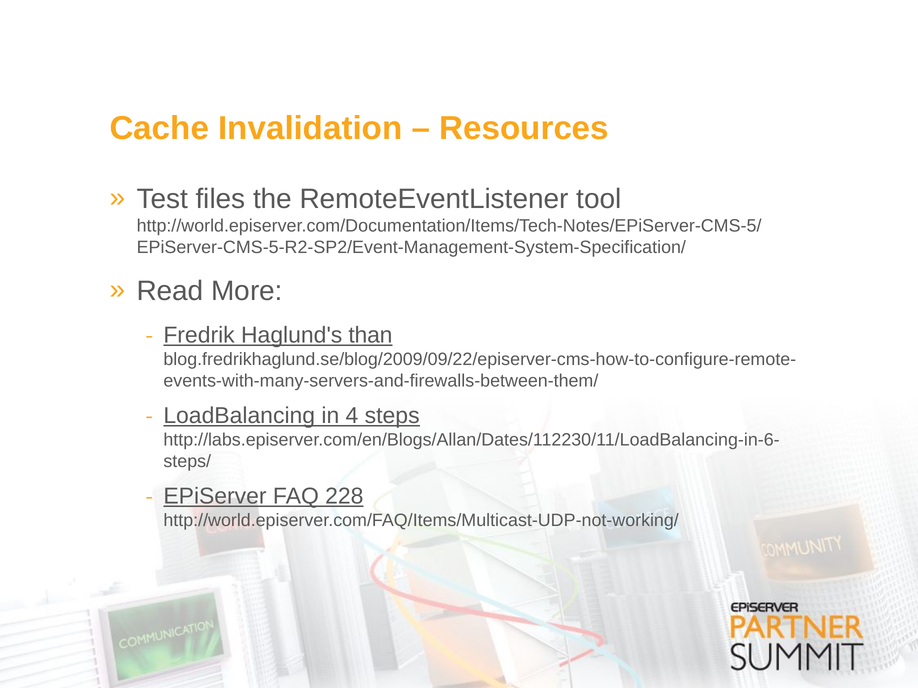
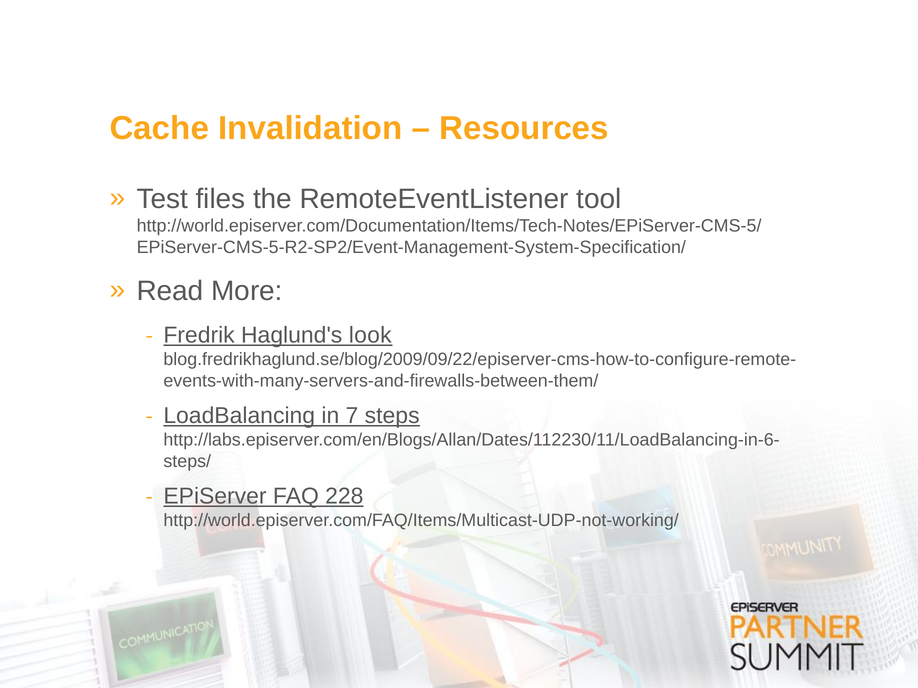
than: than -> look (370, 335)
4: 4 -> 7 (352, 416)
